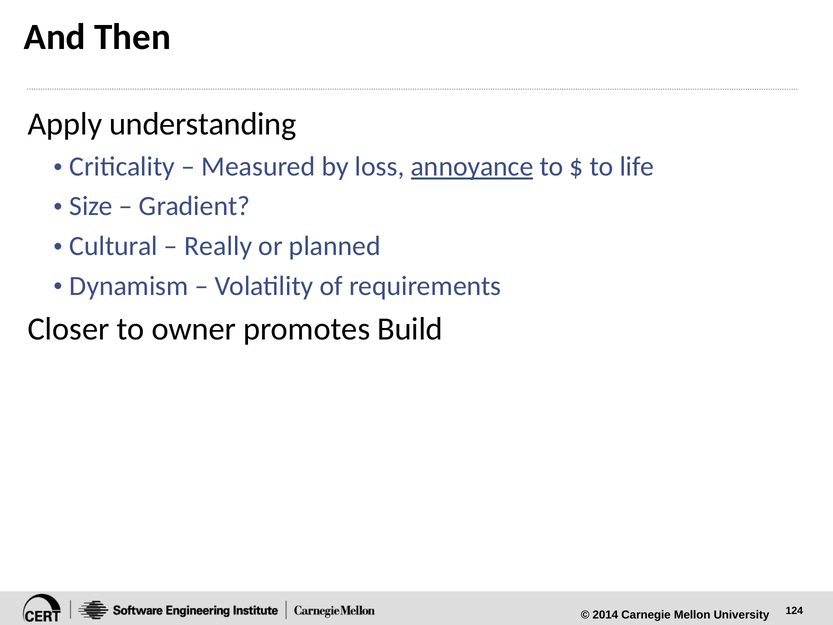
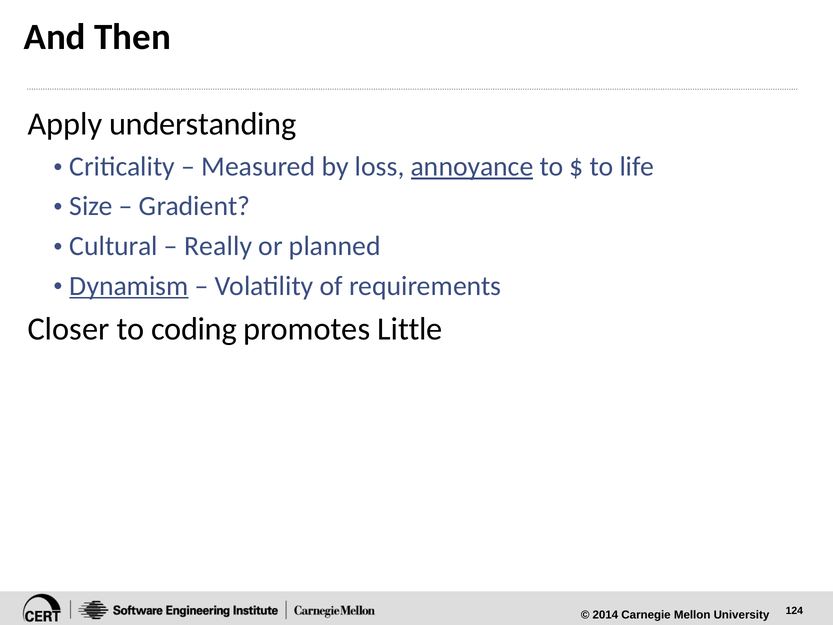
Dynamism underline: none -> present (129, 286)
owner: owner -> coding (194, 329)
Build: Build -> Little (410, 329)
